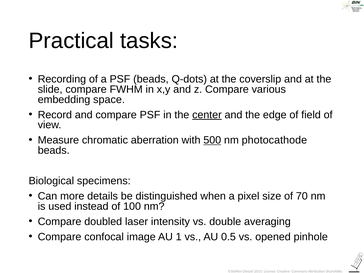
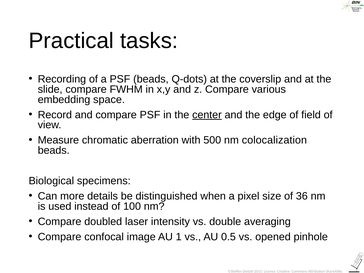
500 underline: present -> none (212, 140)
photocathode: photocathode -> colocalization (274, 140)
70: 70 -> 36 (302, 196)
